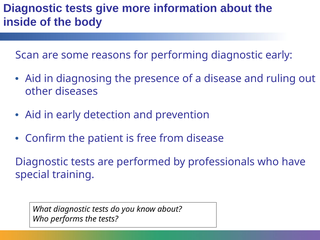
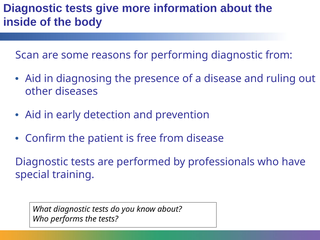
diagnostic early: early -> from (279, 55)
